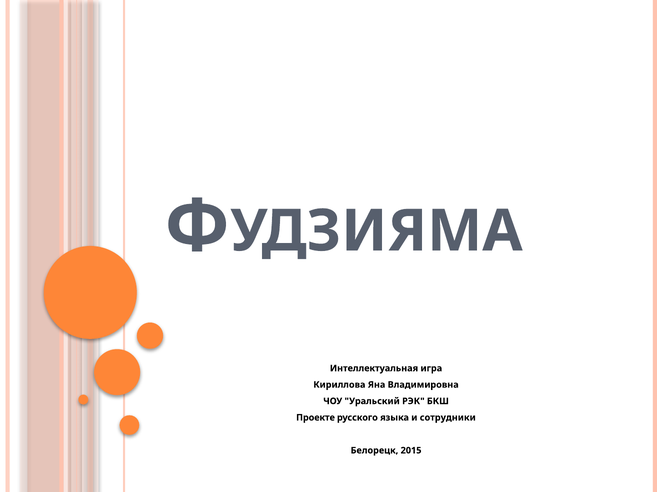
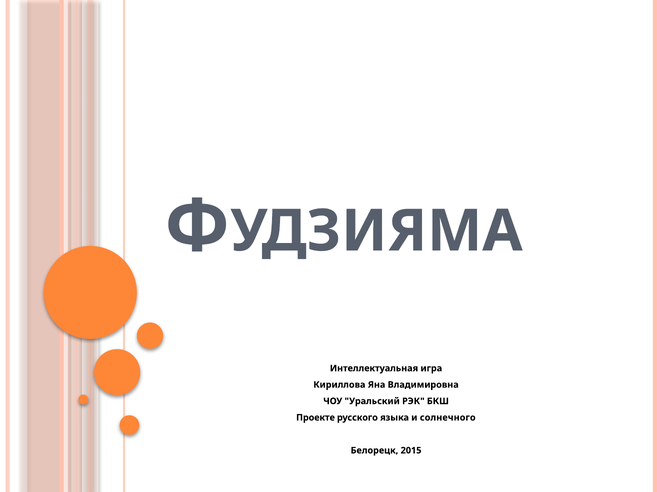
сотрудники: сотрудники -> солнечного (448, 418)
